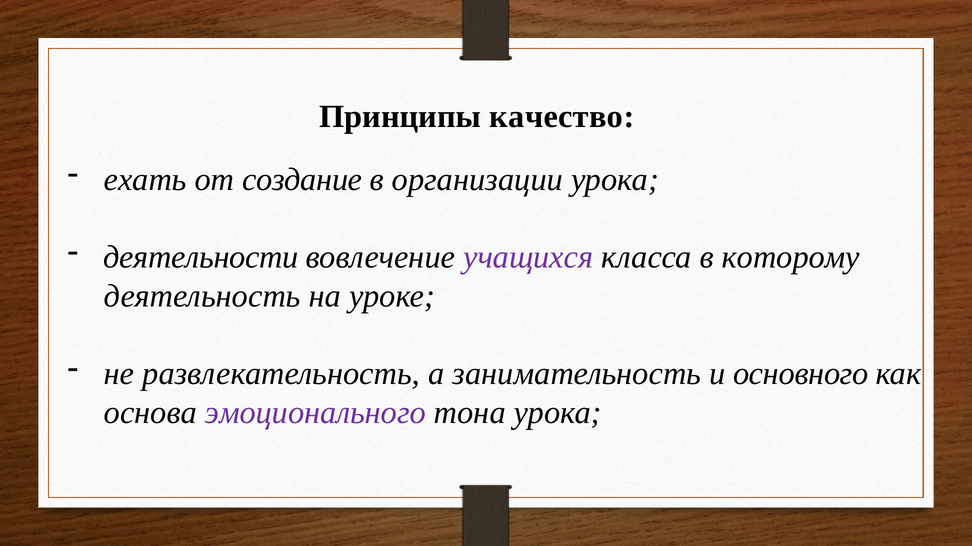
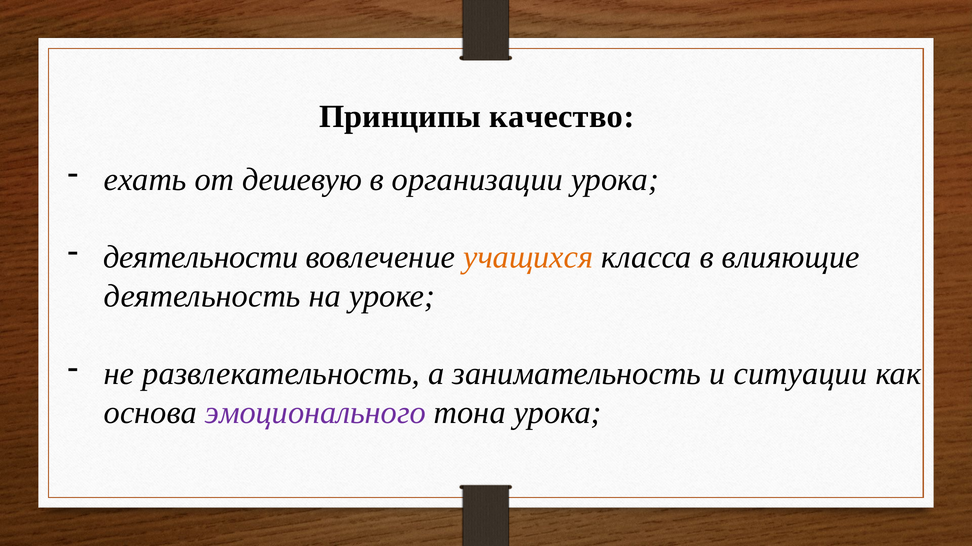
создание: создание -> дешевую (302, 180)
учащихся colour: purple -> orange (528, 257)
которому: которому -> влияющие (791, 257)
основного: основного -> ситуации (801, 374)
